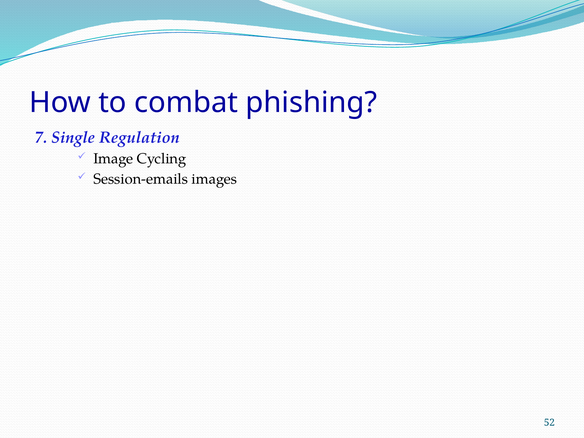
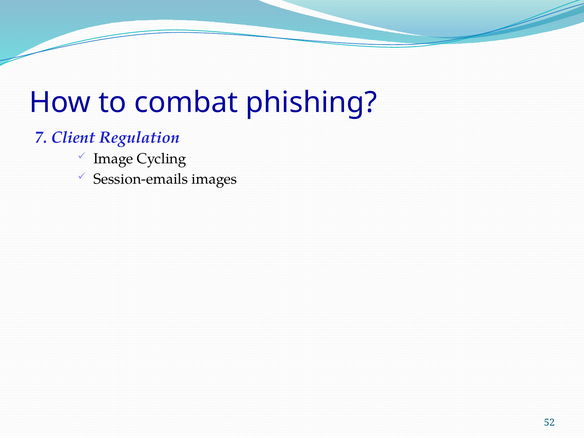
Single: Single -> Client (73, 137)
